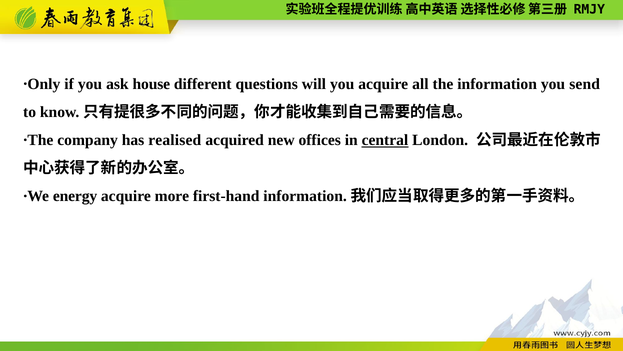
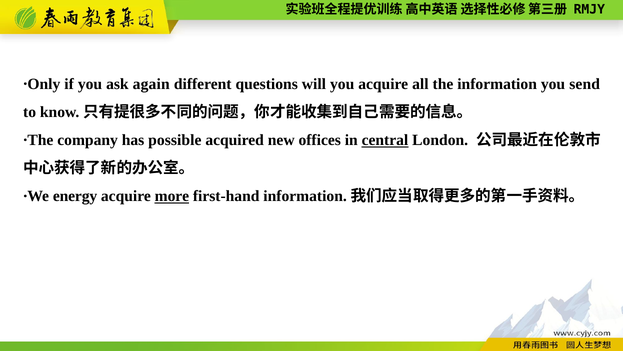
house: house -> again (151, 84)
realised: realised -> possible (175, 140)
more underline: none -> present (172, 196)
